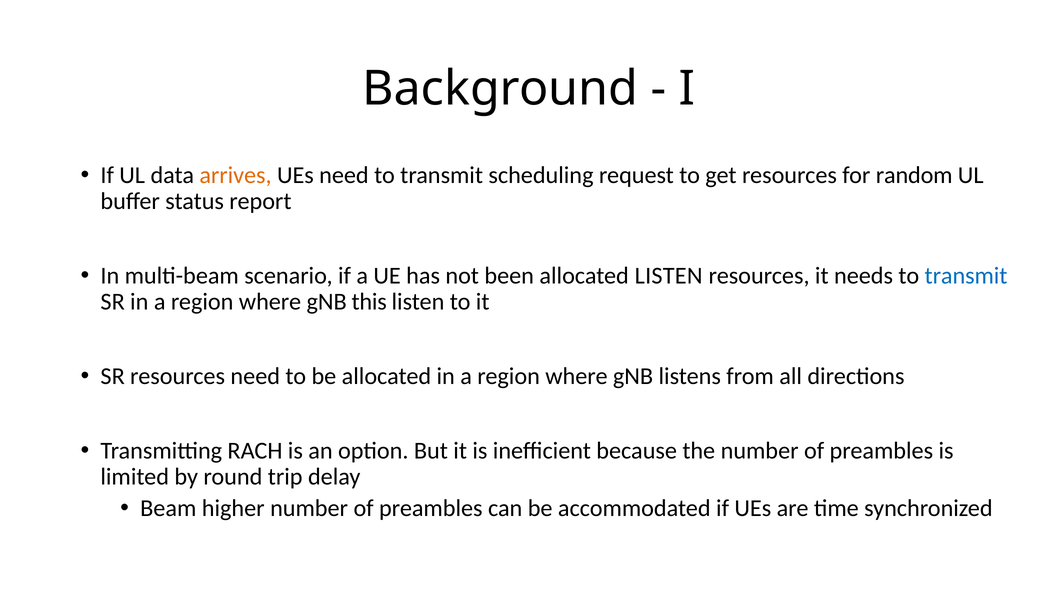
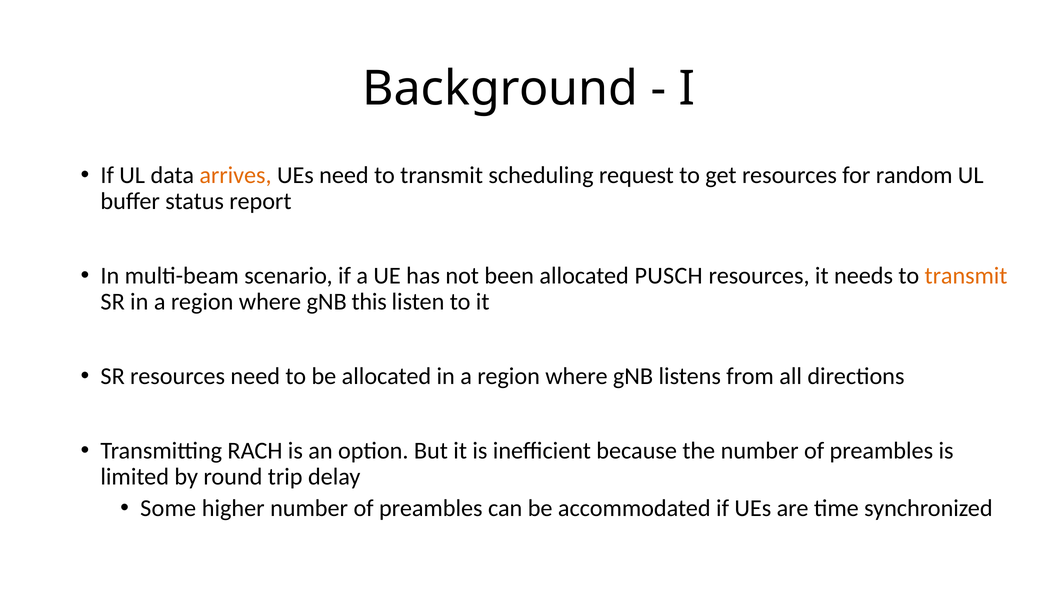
allocated LISTEN: LISTEN -> PUSCH (669, 276)
transmit colour: blue -> orange (966, 276)
Beam: Beam -> Some (168, 508)
